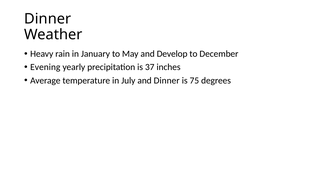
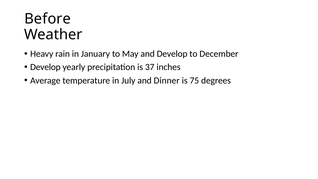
Dinner: Dinner -> Before (48, 19)
Evening: Evening -> Develop (45, 67)
